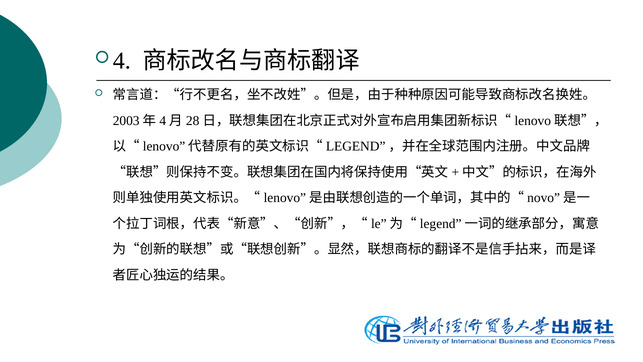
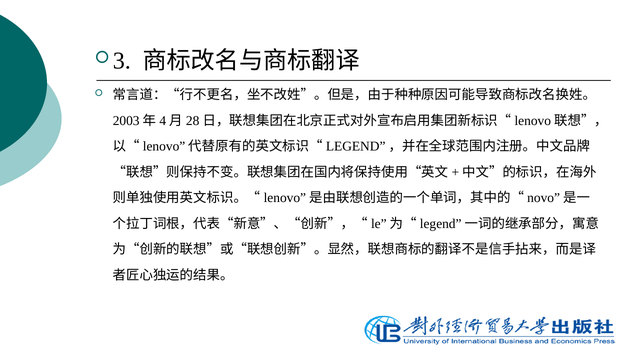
4: 4 -> 3 (122, 61)
